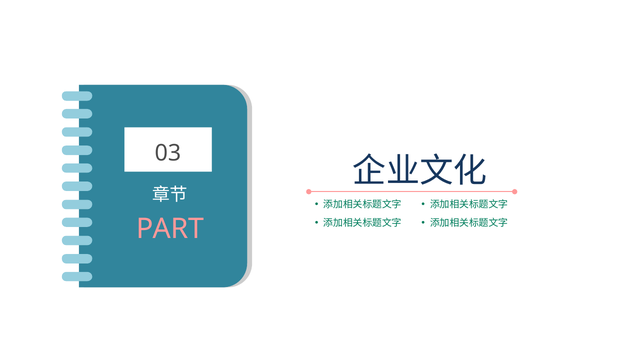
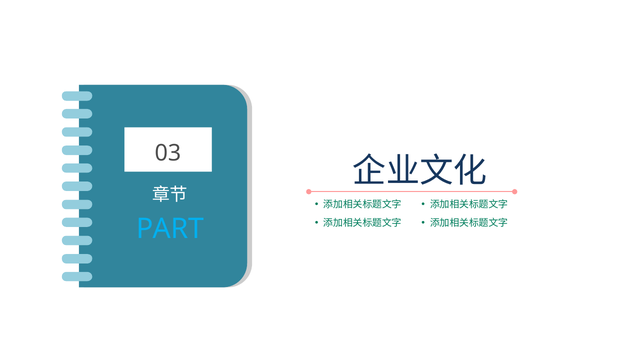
PART colour: pink -> light blue (170, 229)
